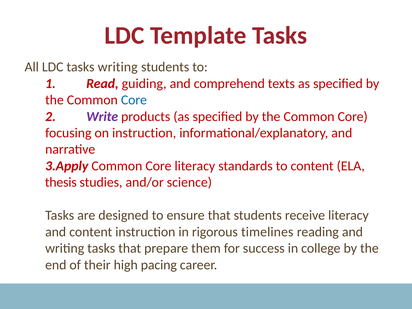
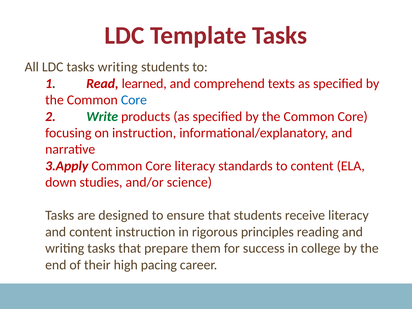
guiding: guiding -> learned (144, 84)
Write colour: purple -> green (102, 116)
thesis: thesis -> down (61, 182)
timelines: timelines -> principles (267, 232)
